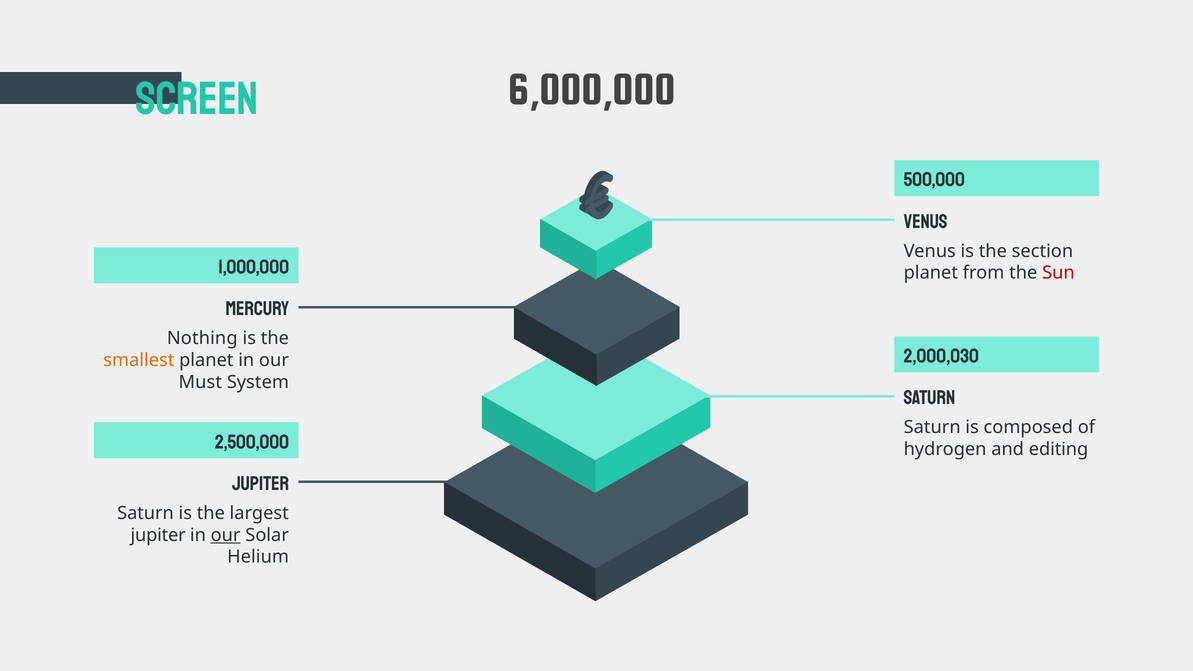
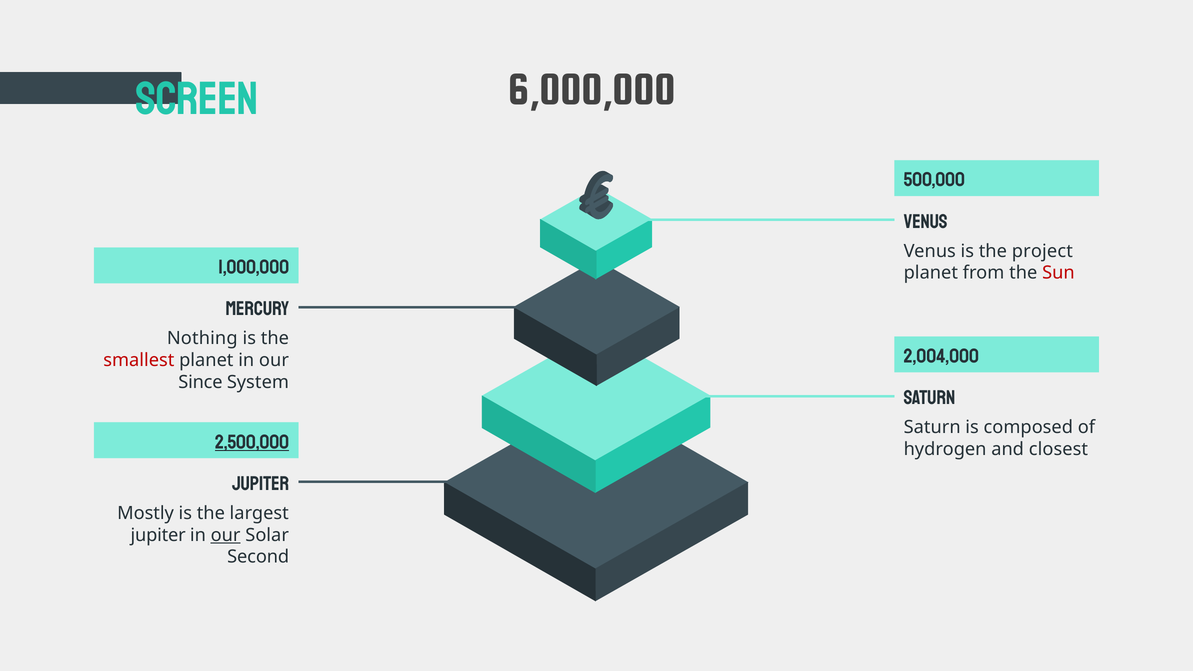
section: section -> project (1042, 251)
2,000,030: 2,000,030 -> 2,004,000 (941, 356)
smallest colour: orange -> red (139, 360)
Must: Must -> Since (200, 382)
2,500,000 underline: none -> present (252, 442)
editing: editing -> closest (1058, 449)
Saturn: Saturn -> Mostly (146, 513)
Helium: Helium -> Second (258, 557)
